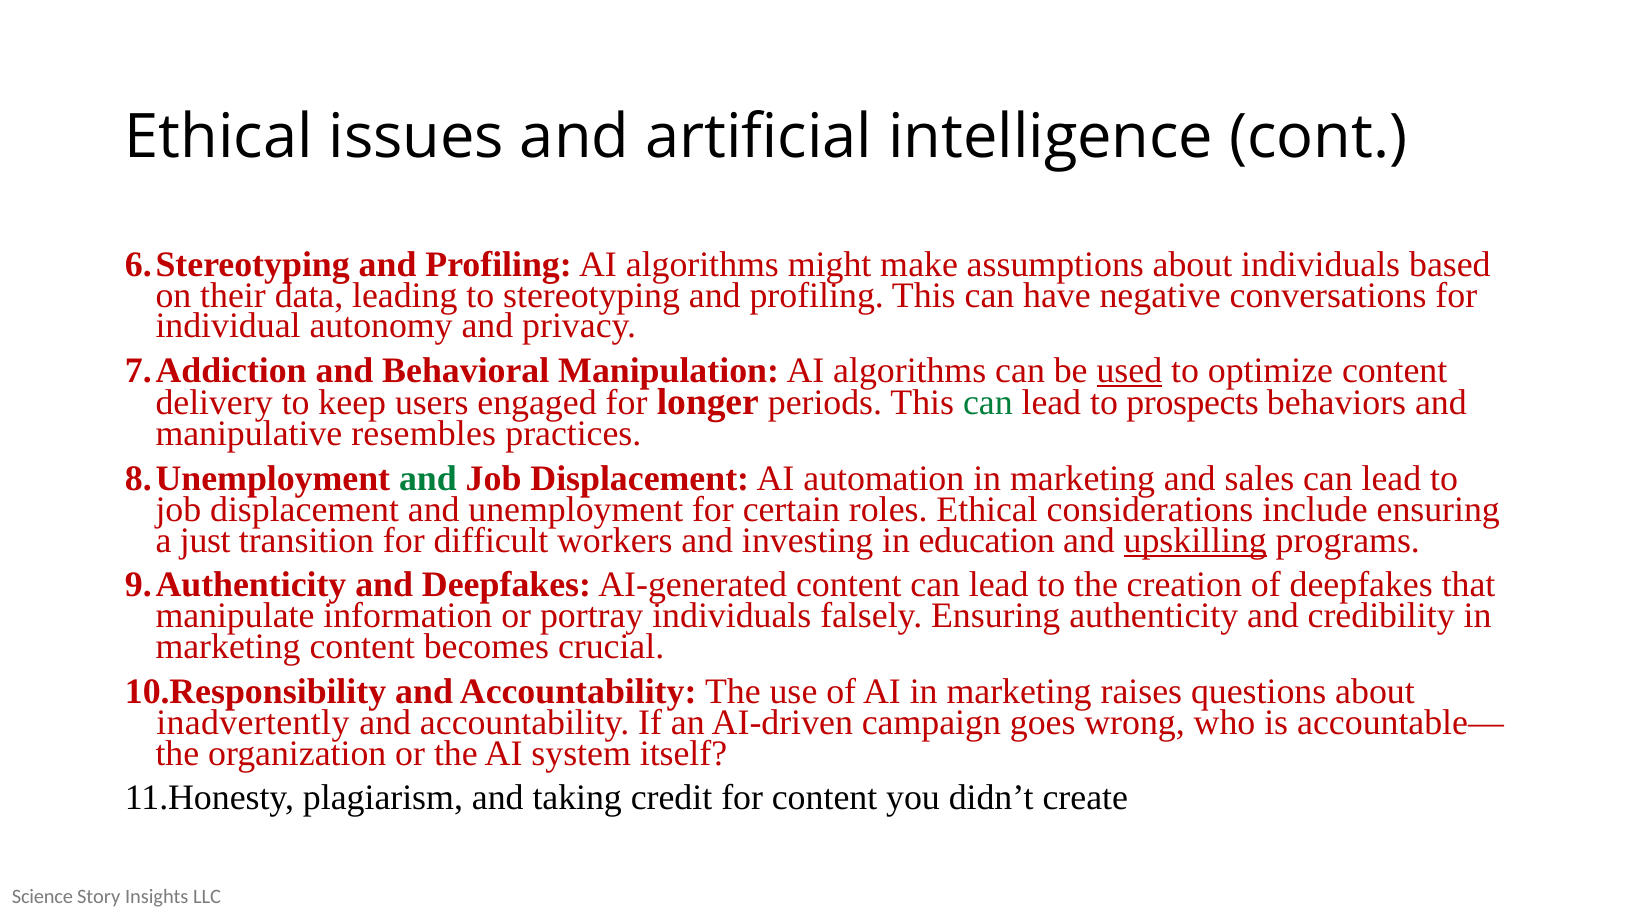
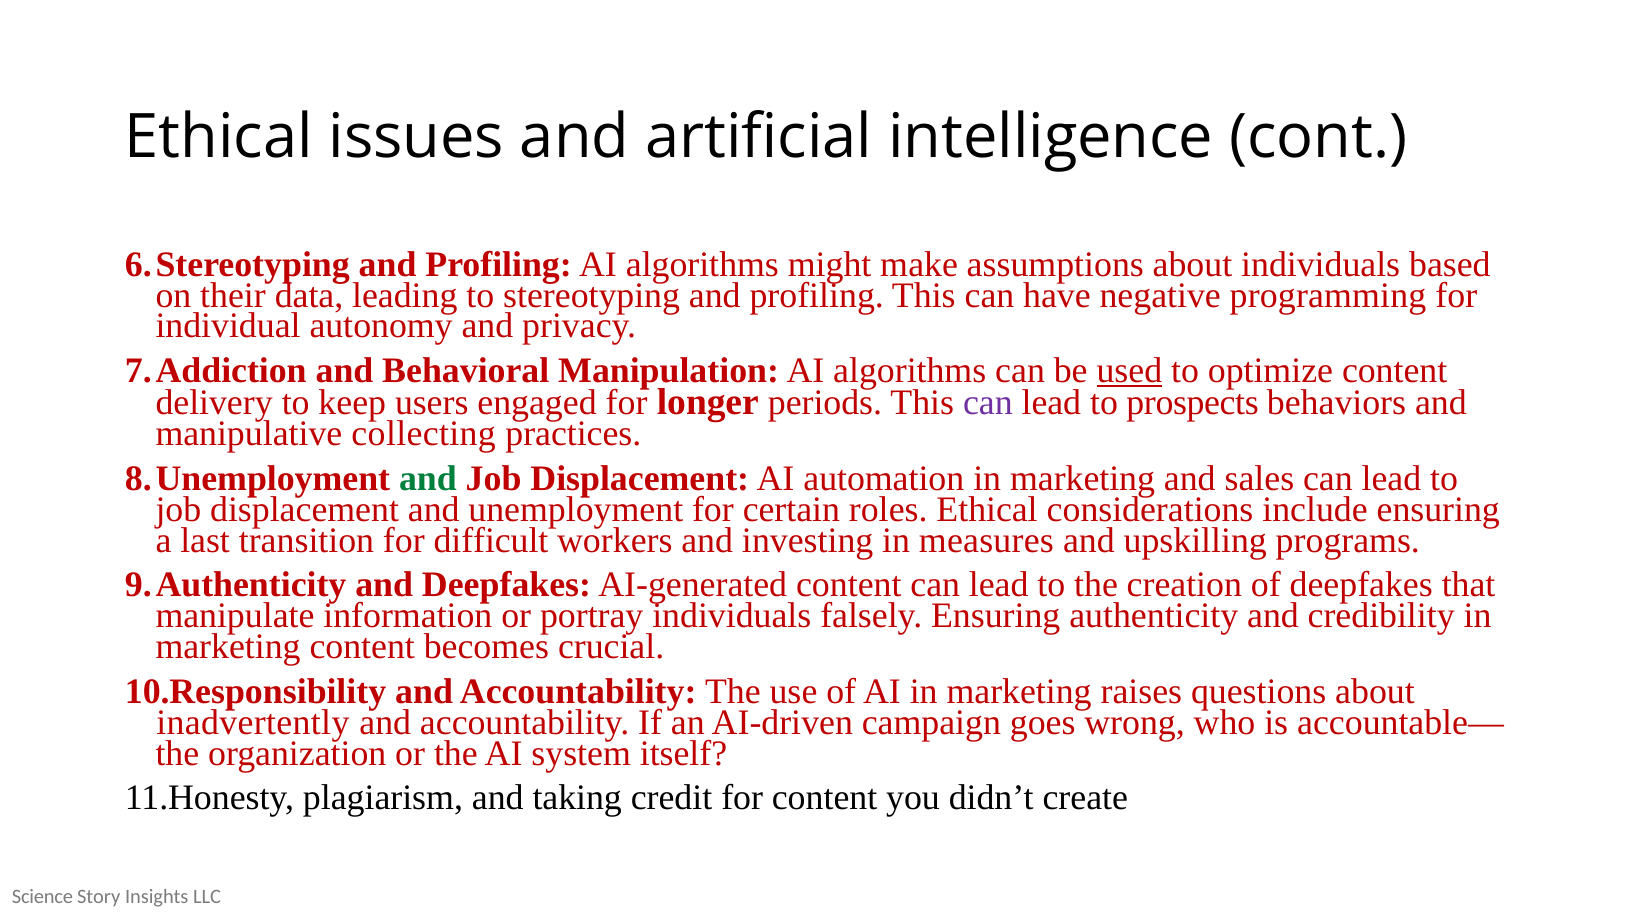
conversations: conversations -> programming (1328, 295)
can colour: green -> purple (988, 403)
resembles: resembles -> collecting (424, 434)
just: just -> last (205, 541)
education: education -> measures (986, 541)
upskilling underline: present -> none (1195, 541)
